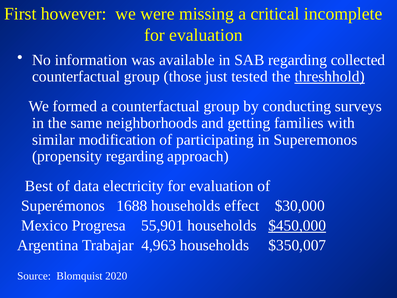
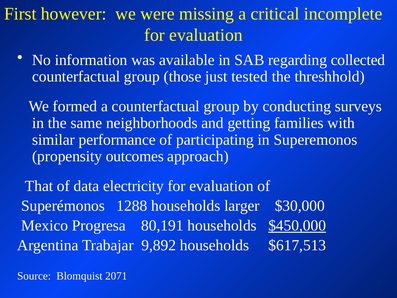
threshhold underline: present -> none (330, 77)
modification: modification -> performance (117, 140)
propensity regarding: regarding -> outcomes (135, 156)
Best: Best -> That (39, 186)
1688: 1688 -> 1288 (132, 206)
effect: effect -> larger (242, 206)
55,901: 55,901 -> 80,191 (162, 225)
4,963: 4,963 -> 9,892 (159, 245)
$350,007: $350,007 -> $617,513 (297, 245)
2020: 2020 -> 2071 (116, 276)
